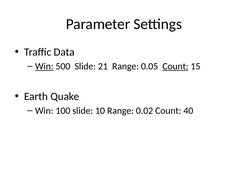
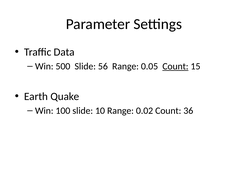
Win underline: present -> none (44, 66)
21: 21 -> 56 (103, 66)
40: 40 -> 36 (188, 111)
